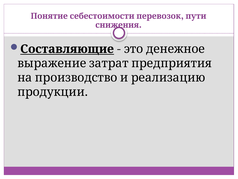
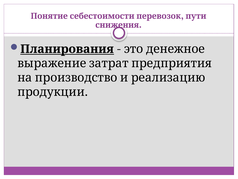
Составляющие: Составляющие -> Планирования (67, 49)
